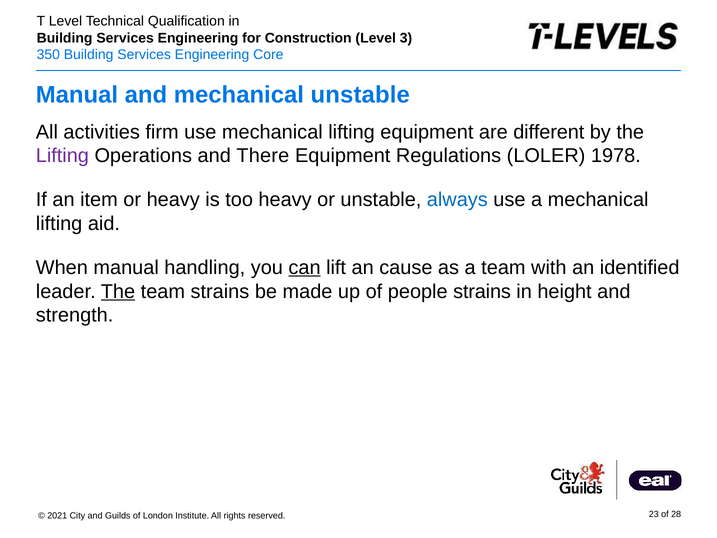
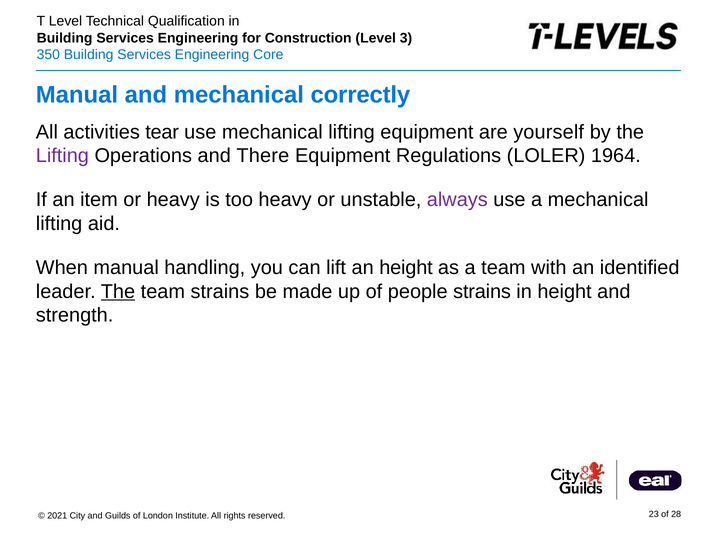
mechanical unstable: unstable -> correctly (360, 95)
firm: firm -> tear (162, 132)
different: different -> yourself (549, 132)
1978: 1978 -> 1964 (616, 156)
always colour: blue -> purple (457, 200)
can underline: present -> none (305, 267)
an cause: cause -> height (406, 267)
